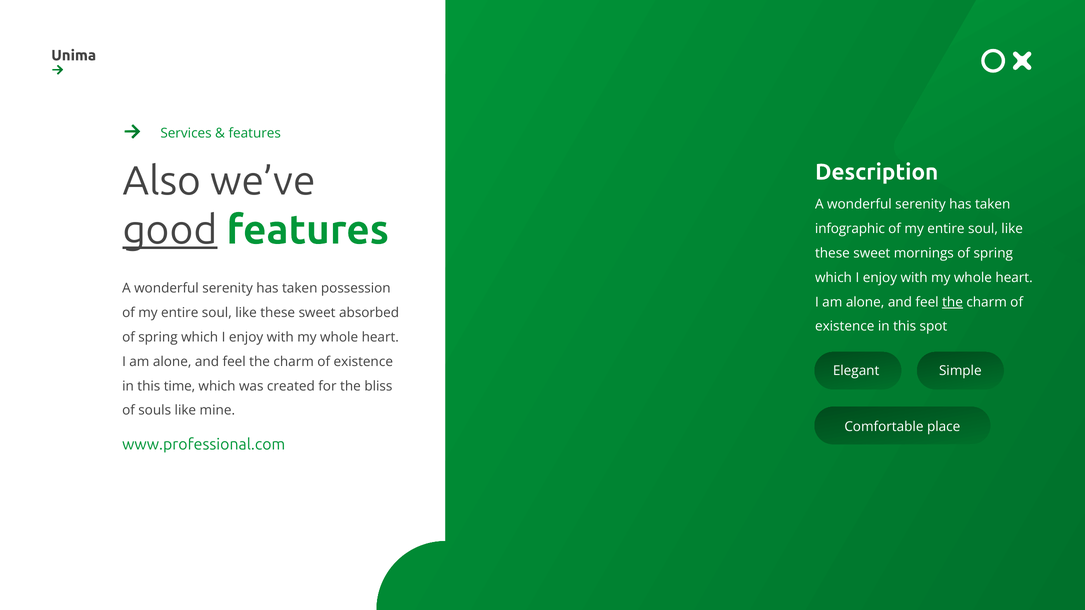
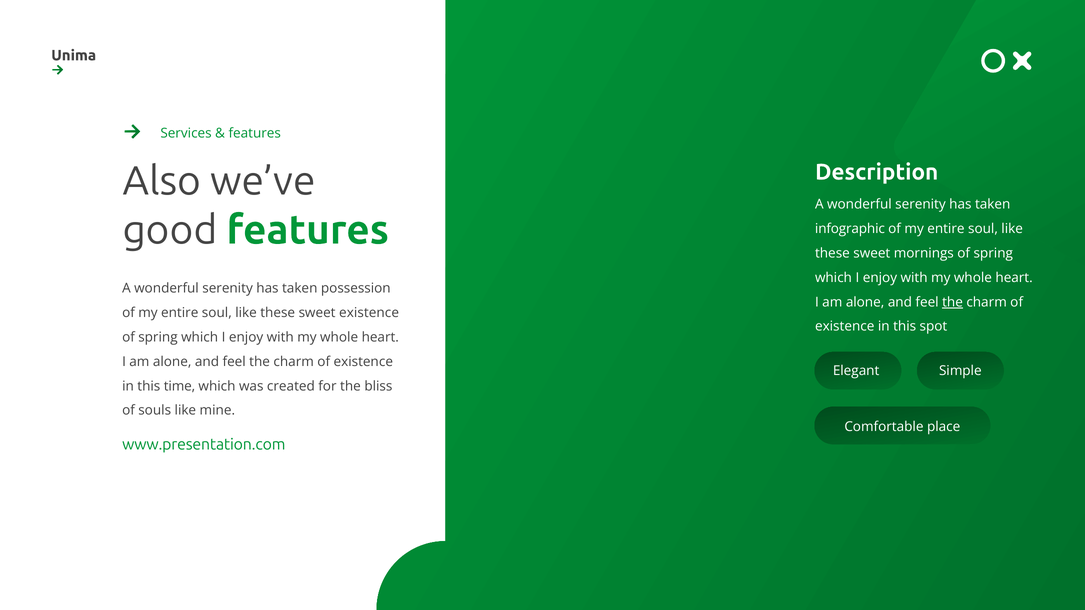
good underline: present -> none (170, 230)
sweet absorbed: absorbed -> existence (369, 313)
www.professional.com: www.professional.com -> www.presentation.com (204, 445)
